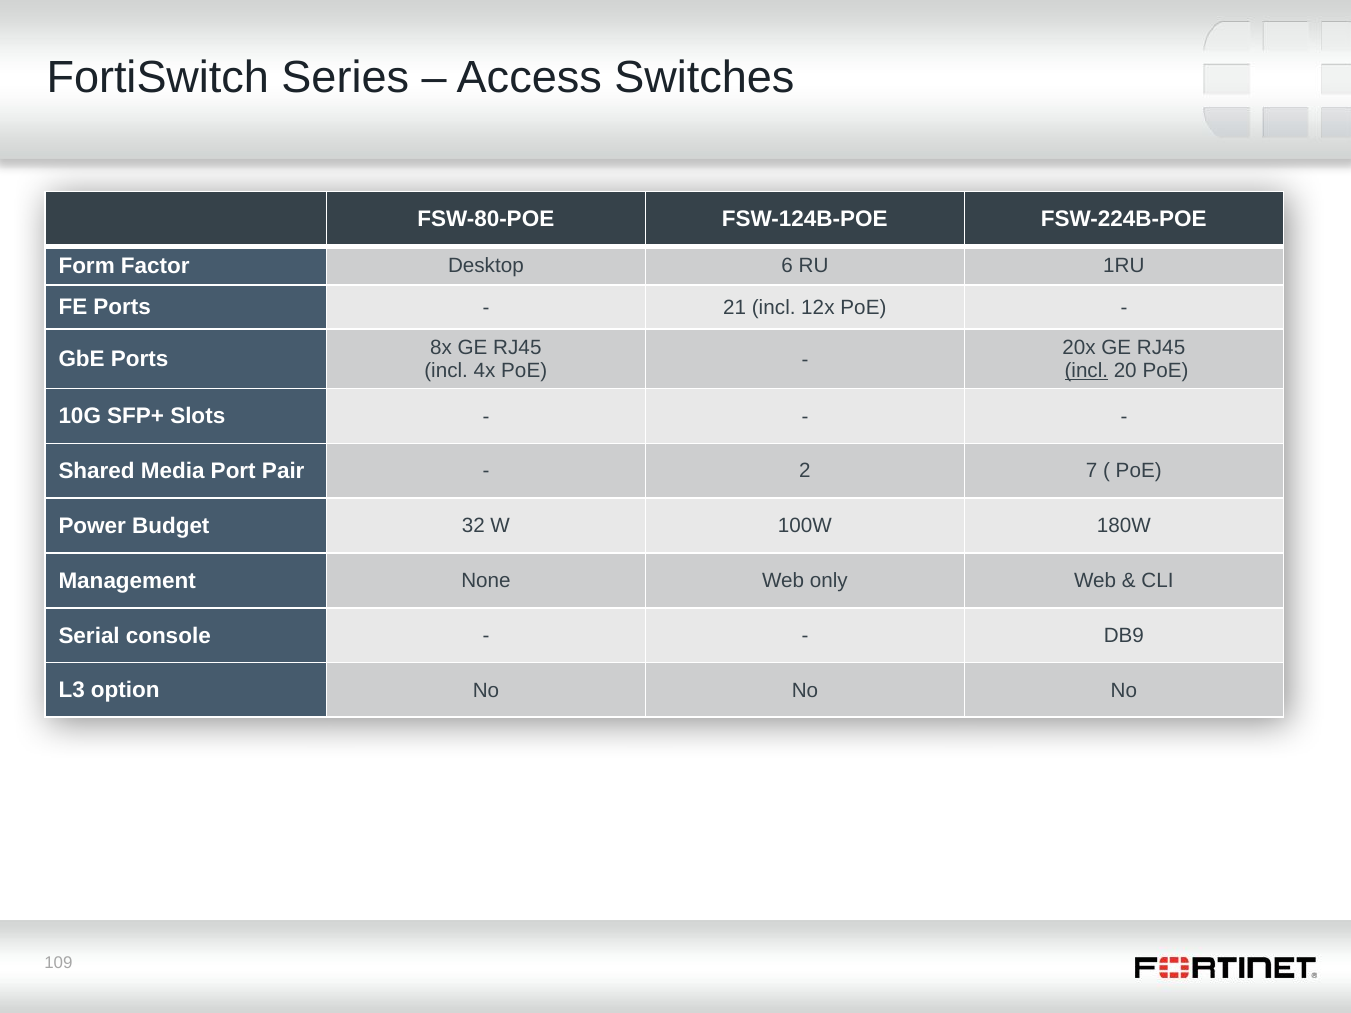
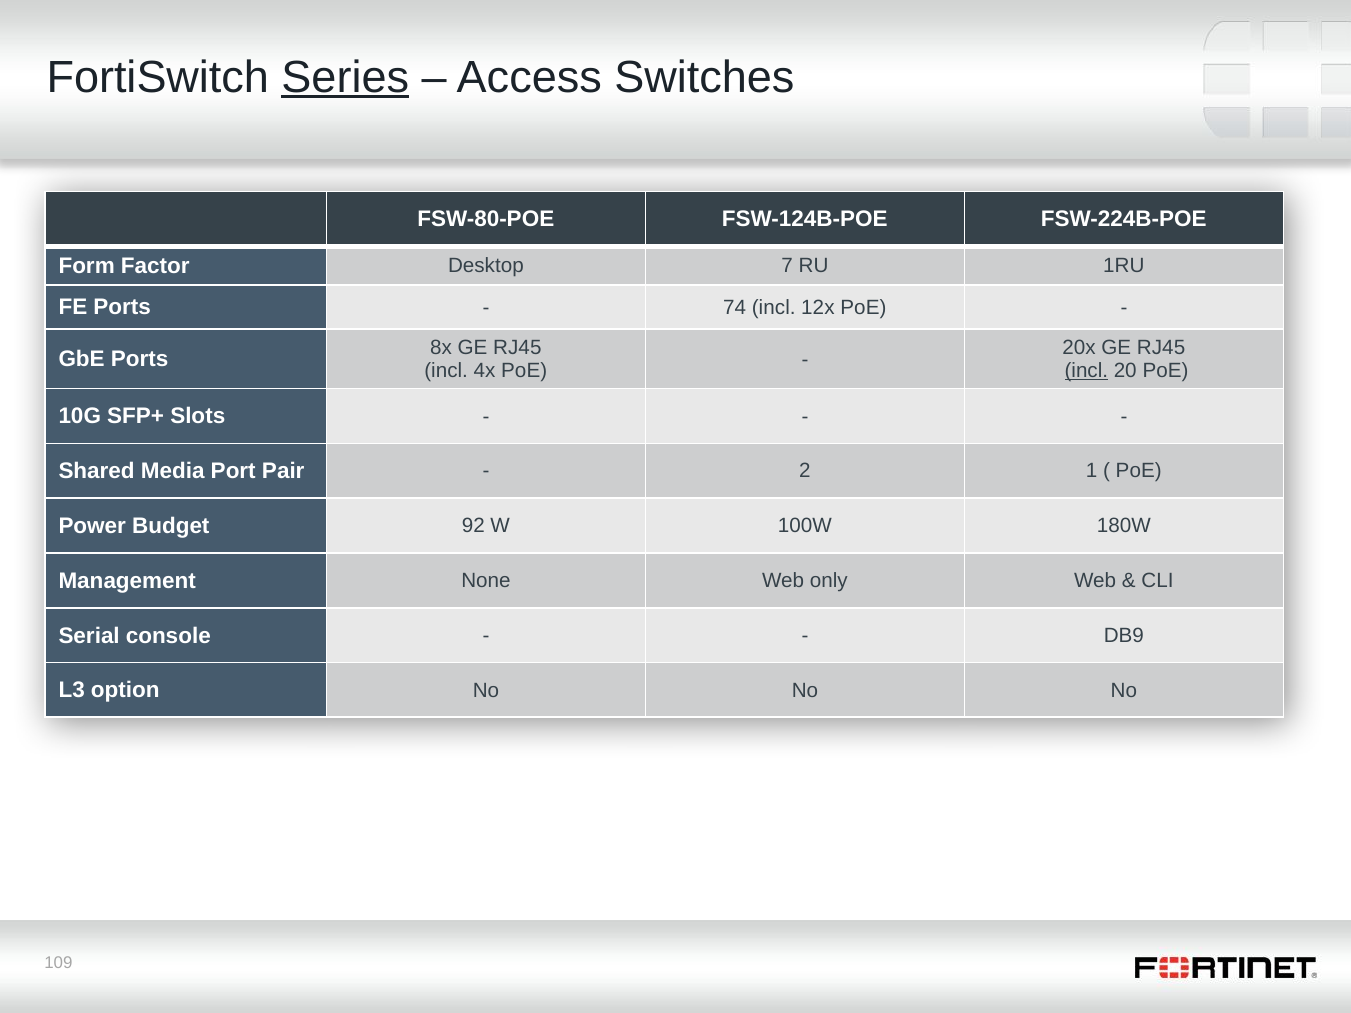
Series underline: none -> present (345, 77)
6: 6 -> 7 (787, 266)
21: 21 -> 74 (735, 307)
7: 7 -> 1 (1092, 471)
32: 32 -> 92 (473, 526)
